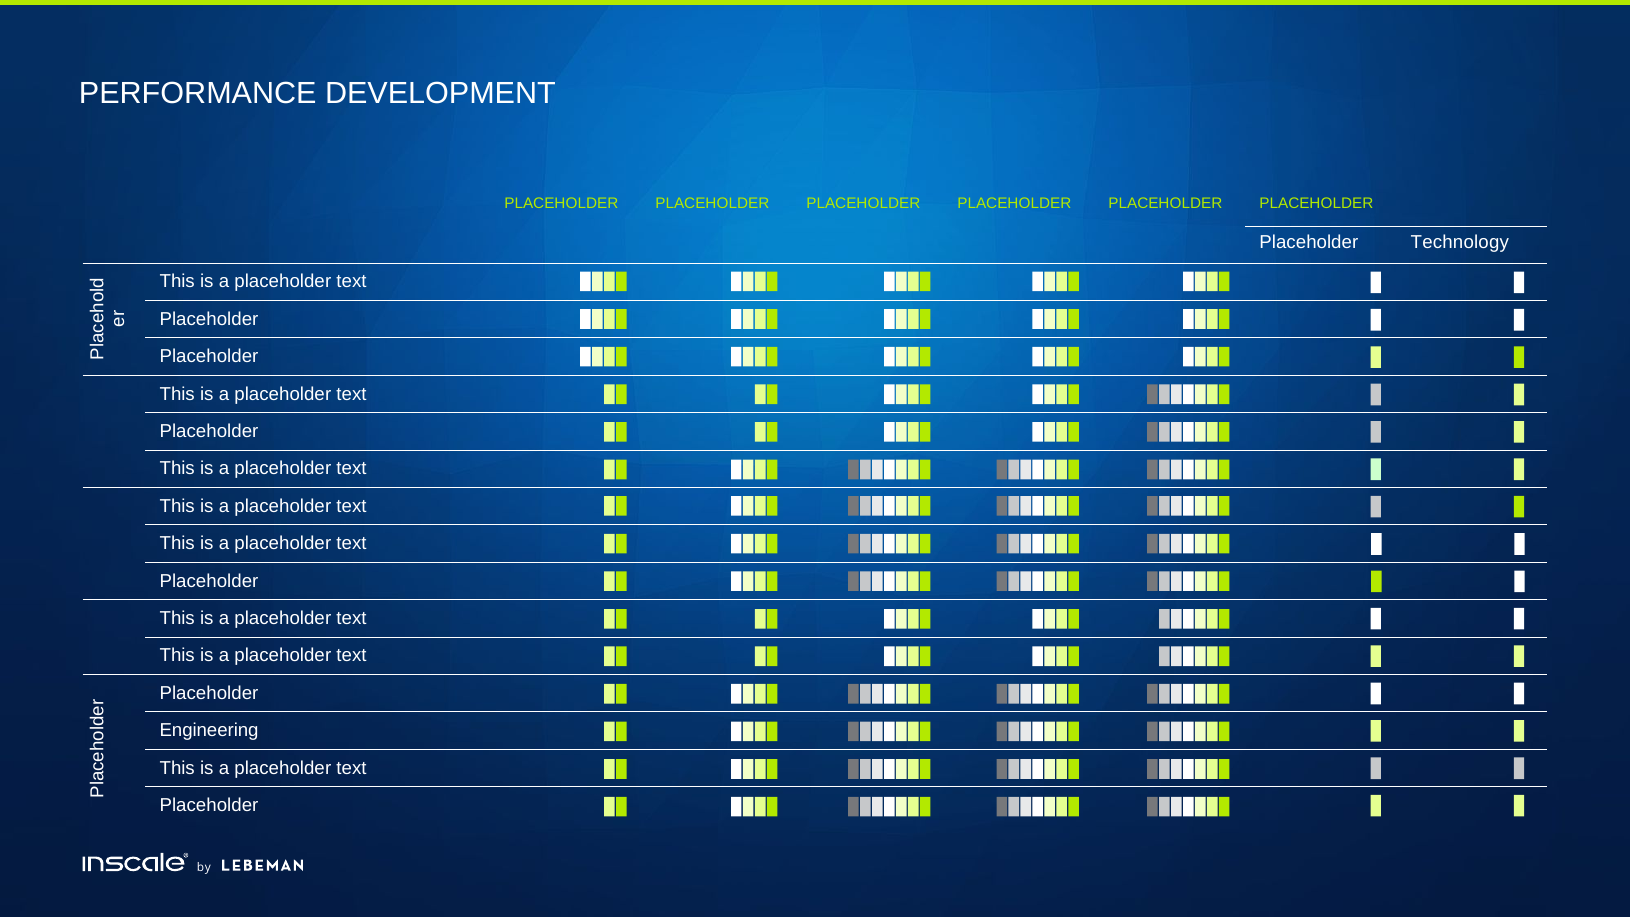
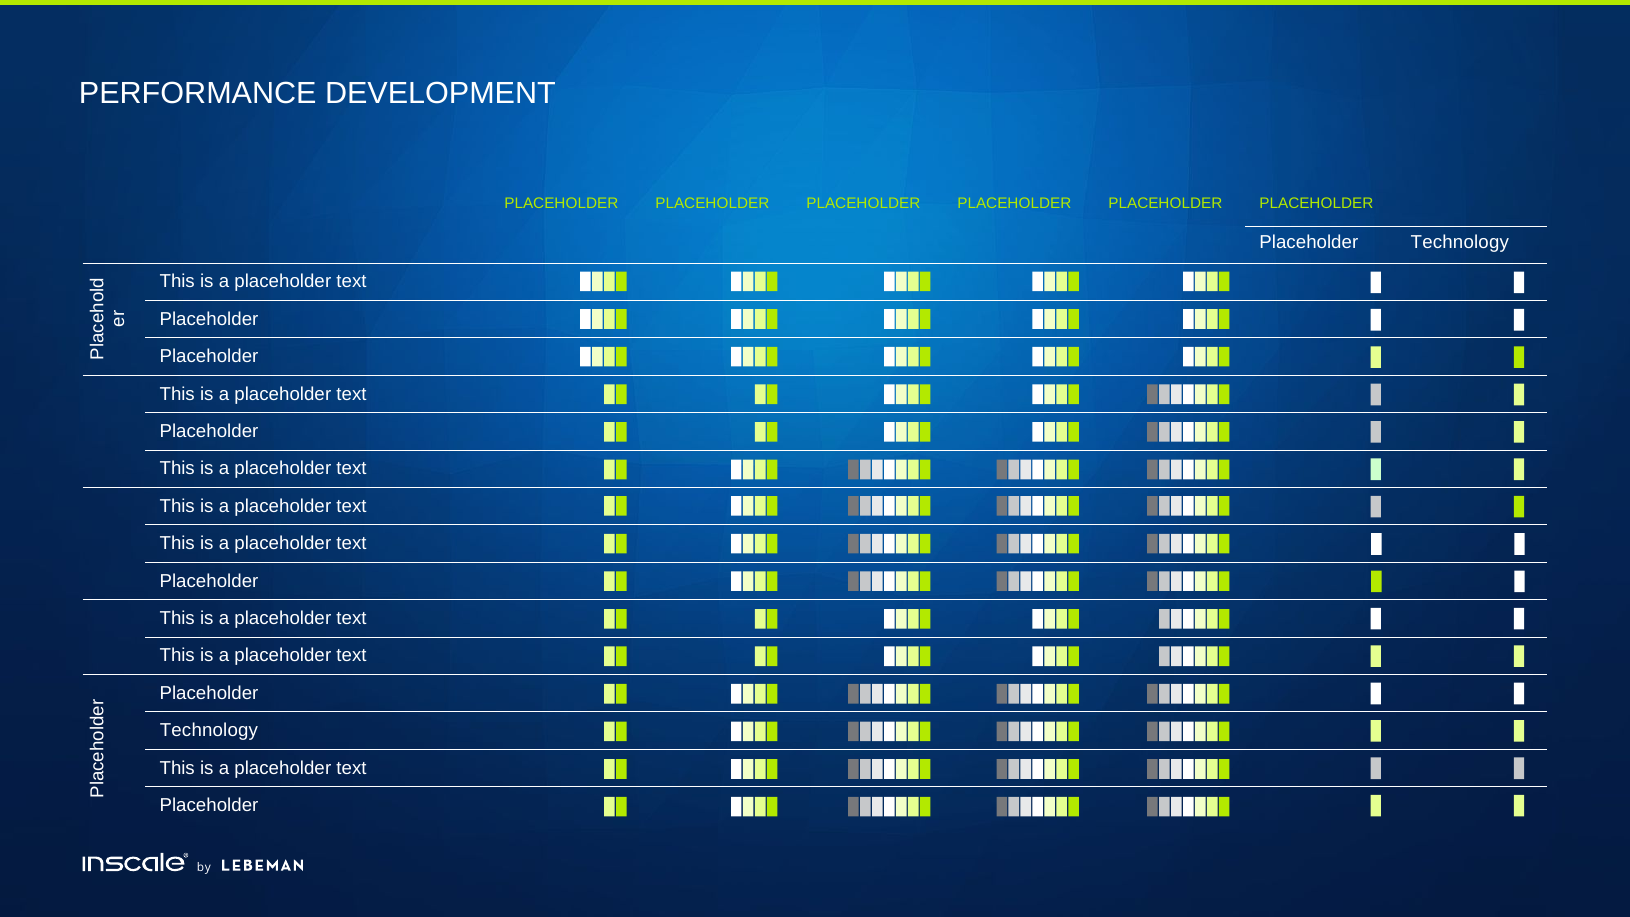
Engineering: Engineering -> Technology (209, 731)
